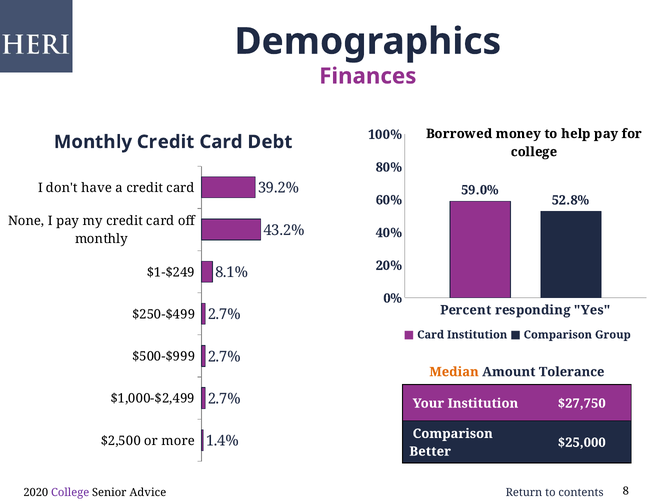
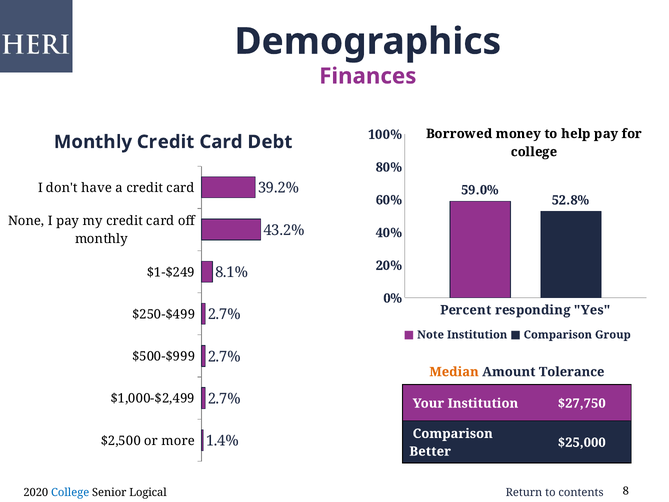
Card: Card -> Note (431, 335)
College colour: purple -> blue (70, 492)
Advice: Advice -> Logical (148, 492)
